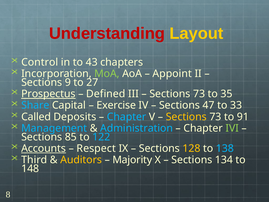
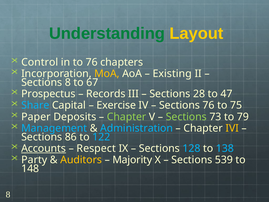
Understanding colour: red -> green (107, 33)
to 43: 43 -> 76 (92, 62)
MoA colour: light green -> yellow (107, 74)
Appoint: Appoint -> Existing (172, 74)
Sections 9: 9 -> 8 (68, 82)
27: 27 -> 67 (92, 82)
Prospectus underline: present -> none (48, 94)
Defined: Defined -> Records (106, 94)
73: 73 -> 28 (199, 94)
35: 35 -> 47 (226, 94)
Sections 47: 47 -> 76 (209, 105)
33: 33 -> 75 (236, 105)
Called: Called -> Paper (36, 117)
Chapter colour: light blue -> light green (127, 117)
Sections colour: yellow -> light green (186, 117)
91: 91 -> 79 (243, 117)
IVI colour: light green -> yellow (232, 128)
85: 85 -> 86 (71, 137)
128 colour: yellow -> light blue (191, 148)
Third: Third -> Party (34, 160)
134: 134 -> 539 (224, 160)
